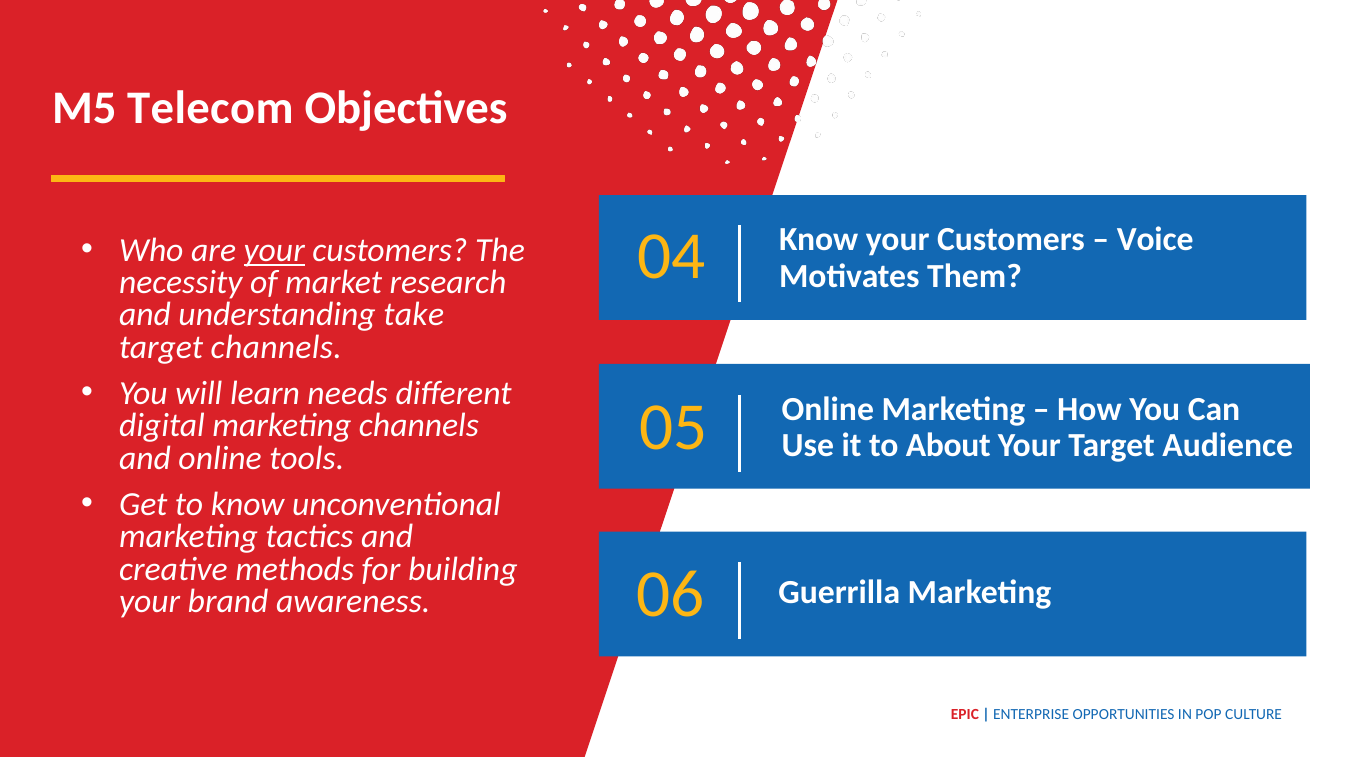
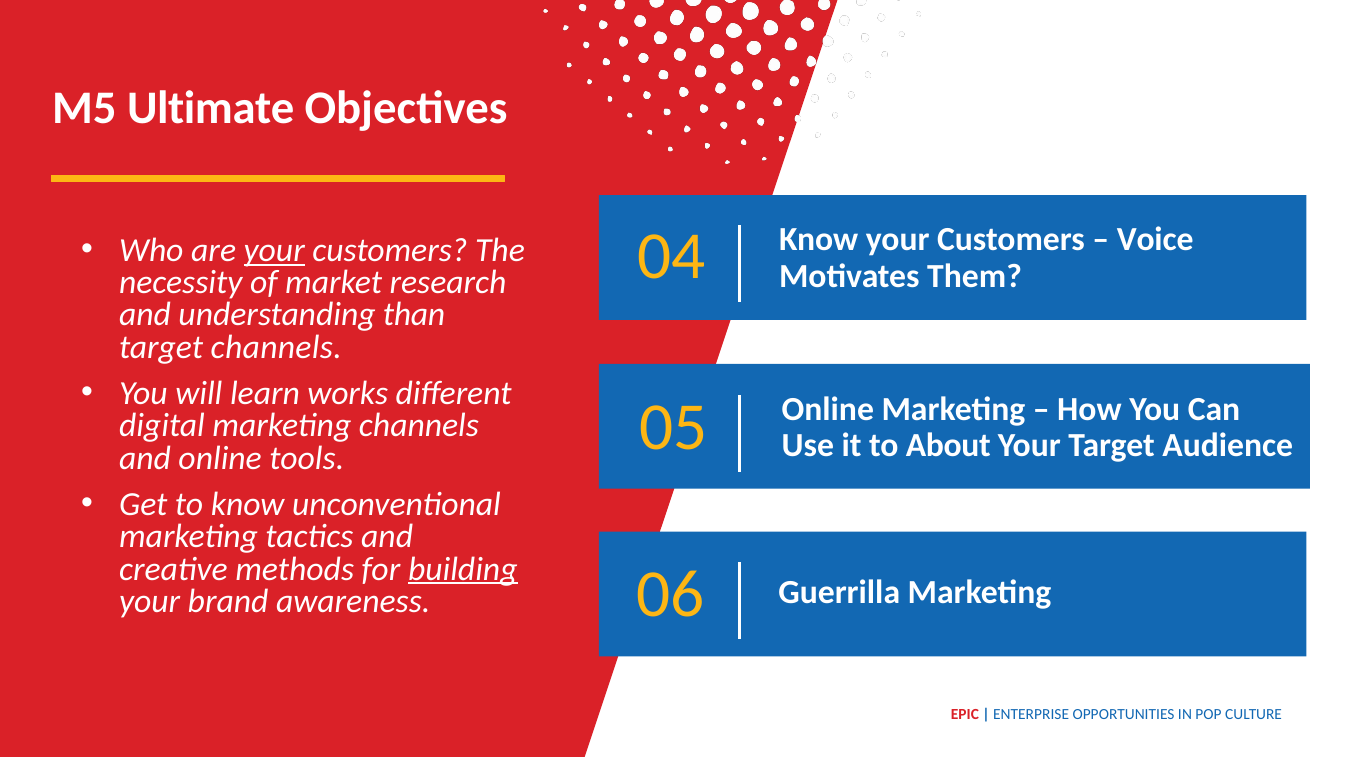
Telecom: Telecom -> Ultimate (211, 108)
take: take -> than (414, 315)
needs: needs -> works (348, 394)
building underline: none -> present (463, 569)
